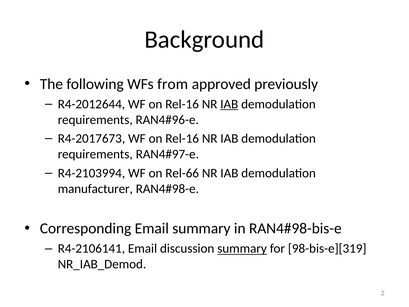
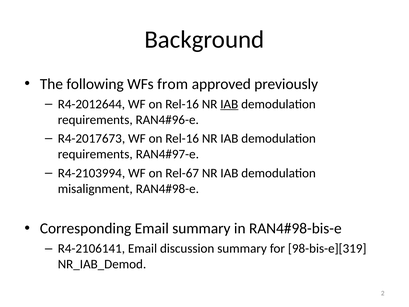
Rel-66: Rel-66 -> Rel-67 (182, 173)
manufacturer: manufacturer -> misalignment (95, 189)
summary underline: present -> none (242, 248)
